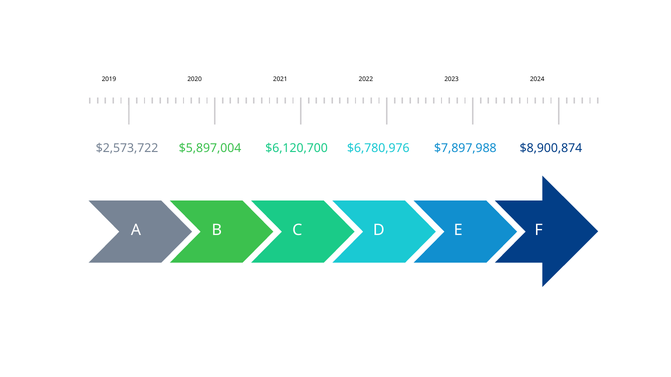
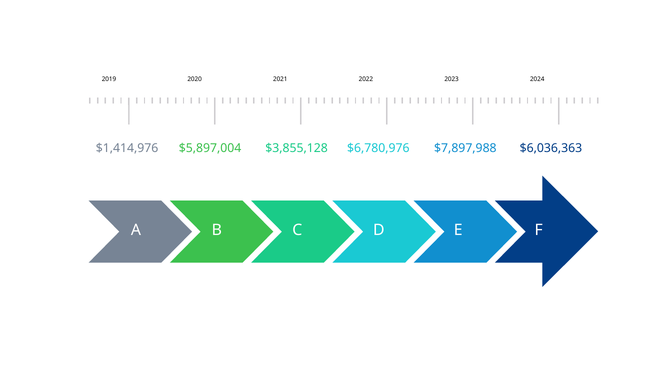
$2,573,722: $2,573,722 -> $1,414,976 (127, 148)
$6,120,700: $6,120,700 -> $3,855,128 (297, 148)
$8,900,874: $8,900,874 -> $6,036,363 (551, 148)
